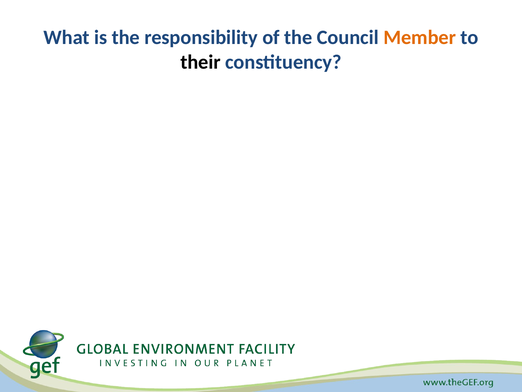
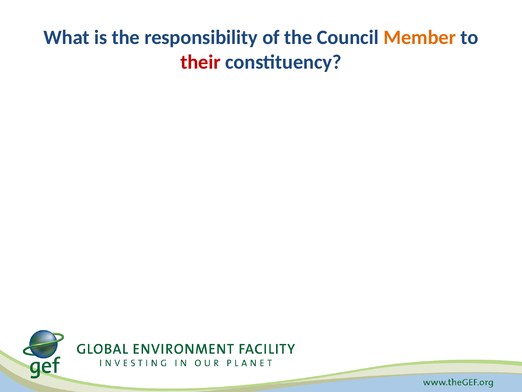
their colour: black -> red (201, 62)
